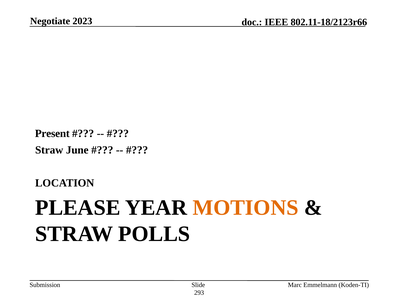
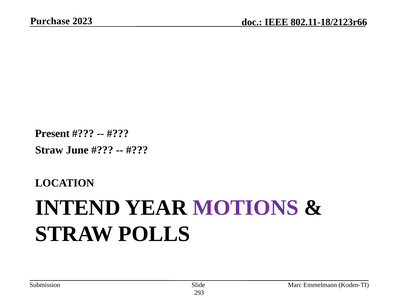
Negotiate: Negotiate -> Purchase (50, 21)
PLEASE: PLEASE -> INTEND (78, 207)
MOTIONS colour: orange -> purple (246, 207)
